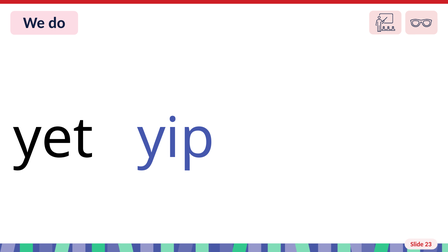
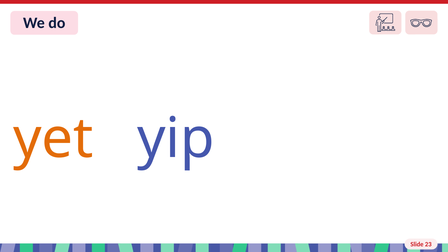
yet colour: black -> orange (53, 139)
